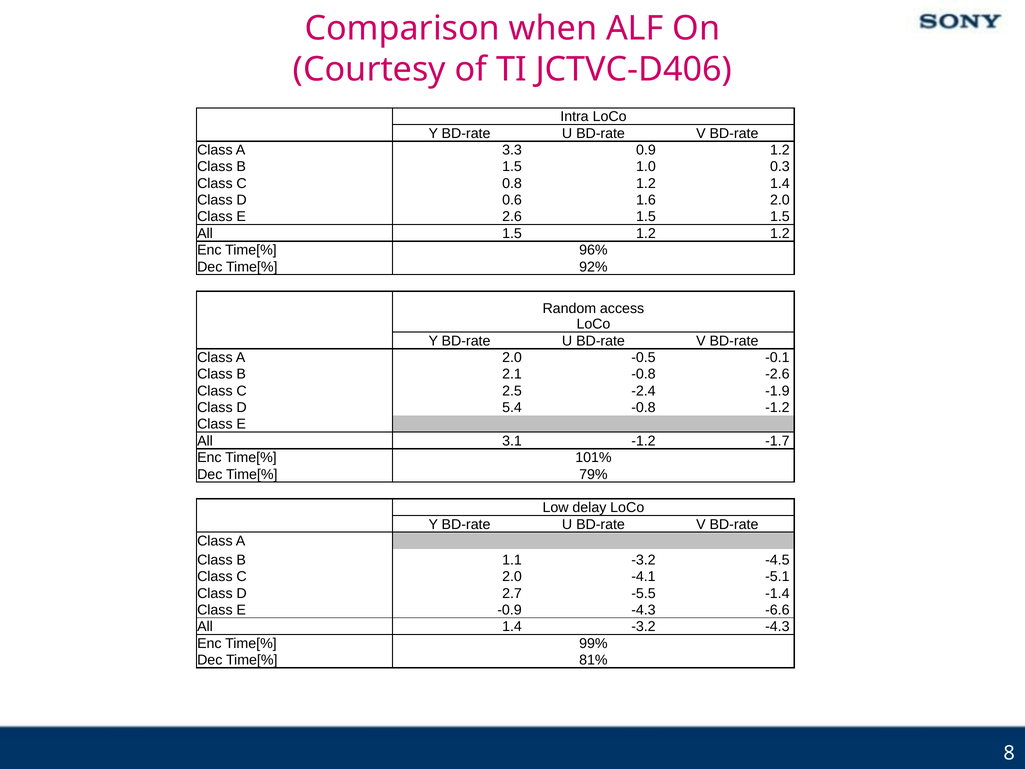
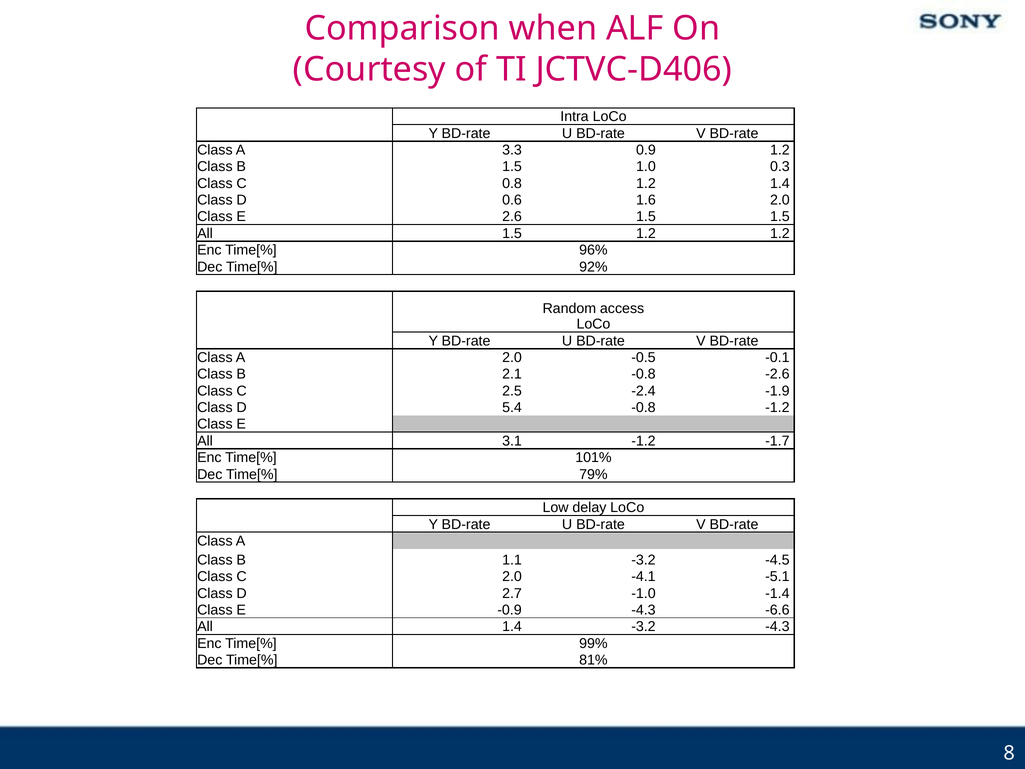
-5.5: -5.5 -> -1.0 (643, 593)
